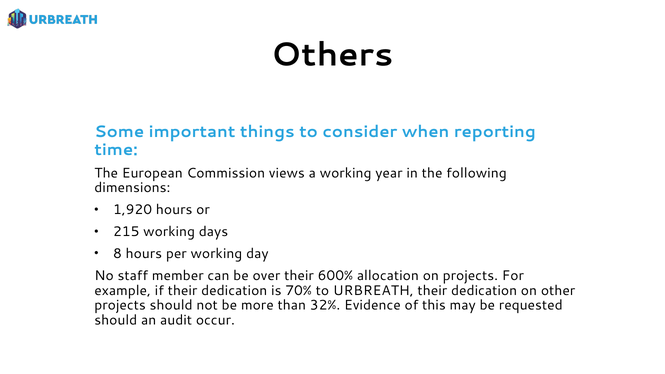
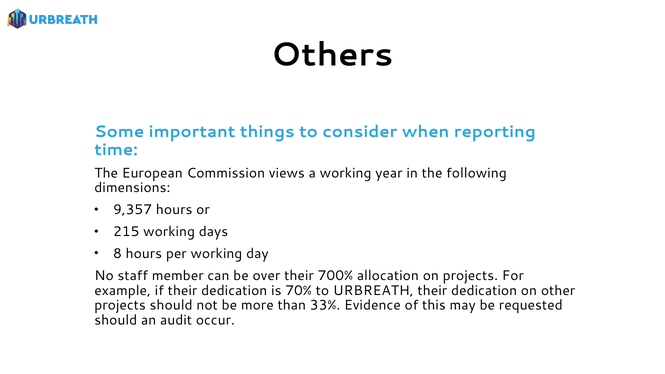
1,920: 1,920 -> 9,357 (133, 210)
600%: 600% -> 700% (335, 276)
32%: 32% -> 33% (325, 305)
